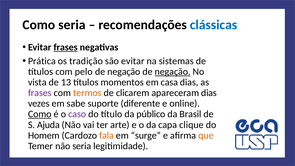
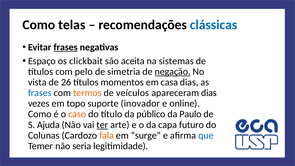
Como seria: seria -> telas (72, 25)
Prática: Prática -> Espaço (42, 61)
tradição: tradição -> clickbait (86, 61)
são evitar: evitar -> aceita (133, 61)
negação: negação -> simetria (124, 72)
13: 13 -> 26 (66, 82)
frases colour: purple -> blue (40, 93)
clicarem: clicarem -> veículos (133, 93)
sabe: sabe -> topo (76, 103)
diferente: diferente -> inovador (140, 103)
Como underline: present -> none (40, 114)
caso colour: purple -> orange (77, 114)
Brasil: Brasil -> Paulo (191, 114)
ter underline: none -> present (102, 125)
clique: clique -> futuro (192, 125)
Homem: Homem -> Colunas (44, 135)
que colour: orange -> blue (206, 135)
